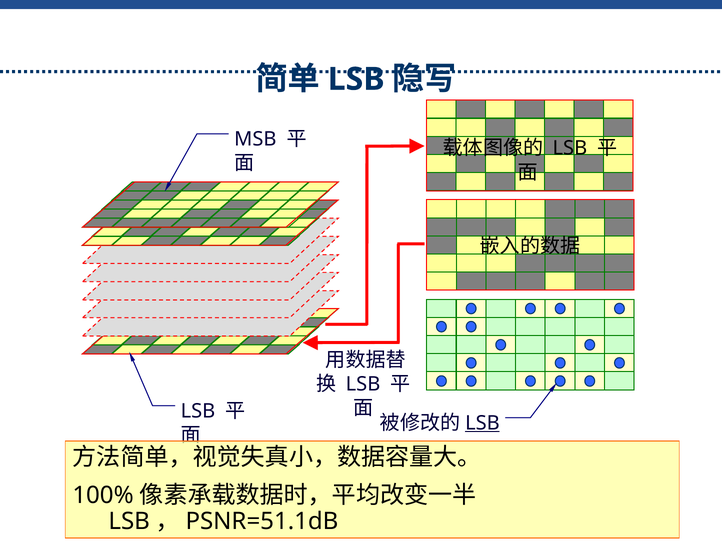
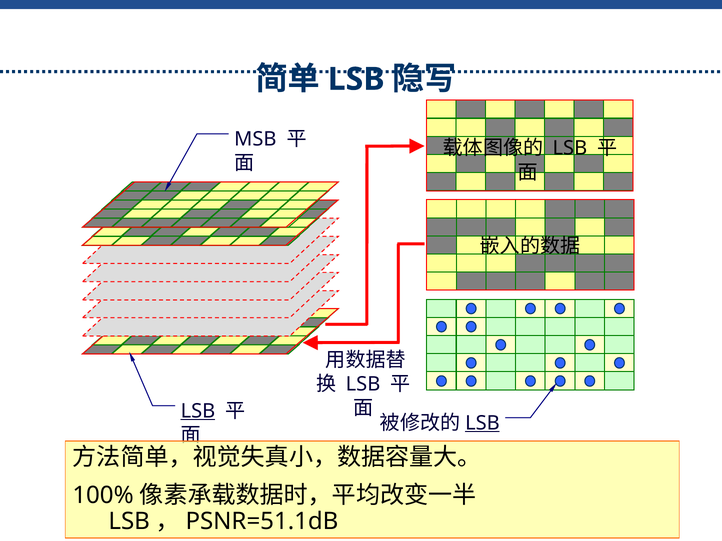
LSB underline: none -> present (198, 411)
